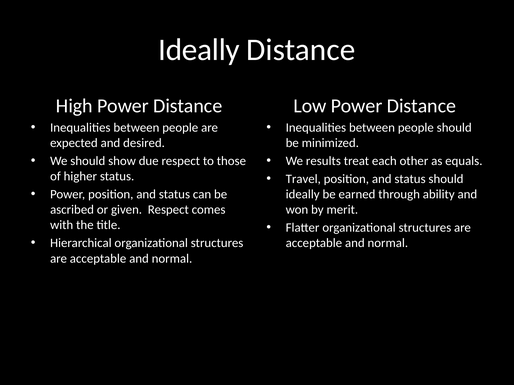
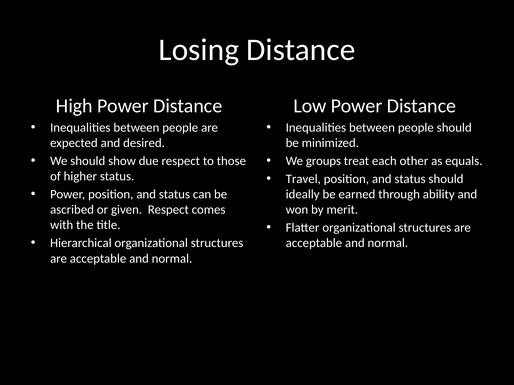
Ideally: Ideally -> Losing (199, 50)
results: results -> groups (323, 161)
